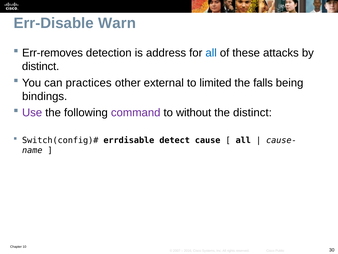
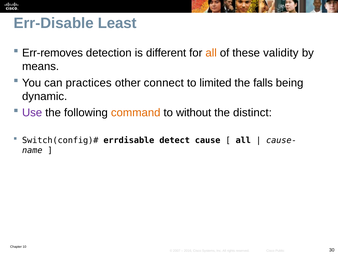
Warn: Warn -> Least (117, 23)
address: address -> different (166, 53)
all colour: blue -> orange (211, 53)
attacks: attacks -> validity (281, 53)
distinct: distinct -> means (41, 66)
external: external -> connect (164, 83)
bindings: bindings -> dynamic (45, 96)
command colour: purple -> orange (136, 113)
